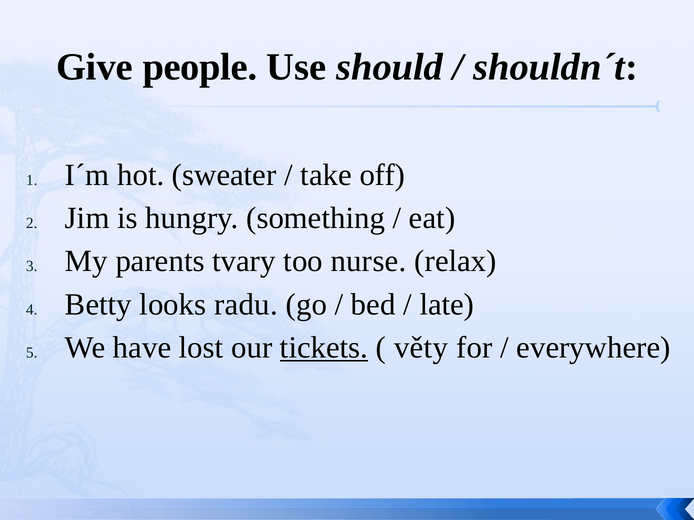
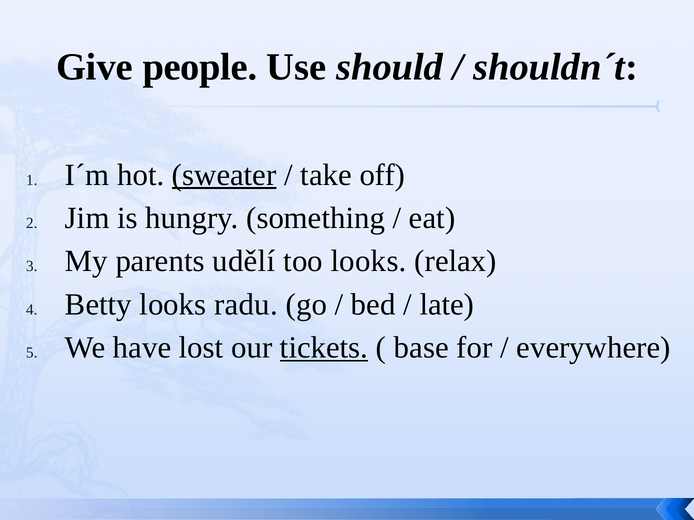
sweater underline: none -> present (224, 175)
tvary: tvary -> udělí (244, 261)
too nurse: nurse -> looks (369, 261)
věty: věty -> base (421, 348)
